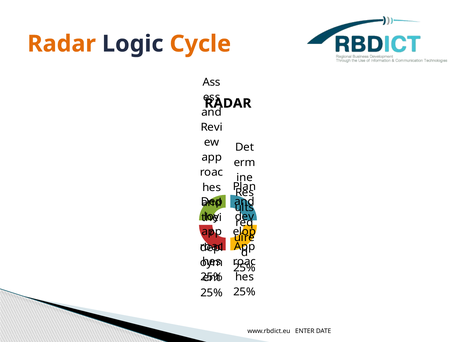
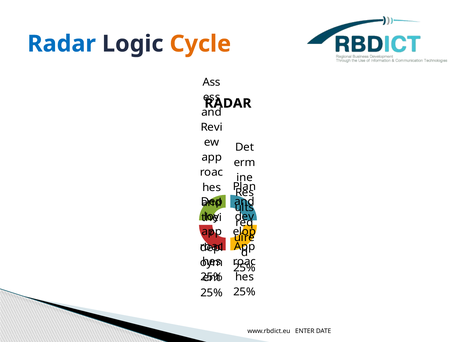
Radar colour: orange -> blue (62, 44)
